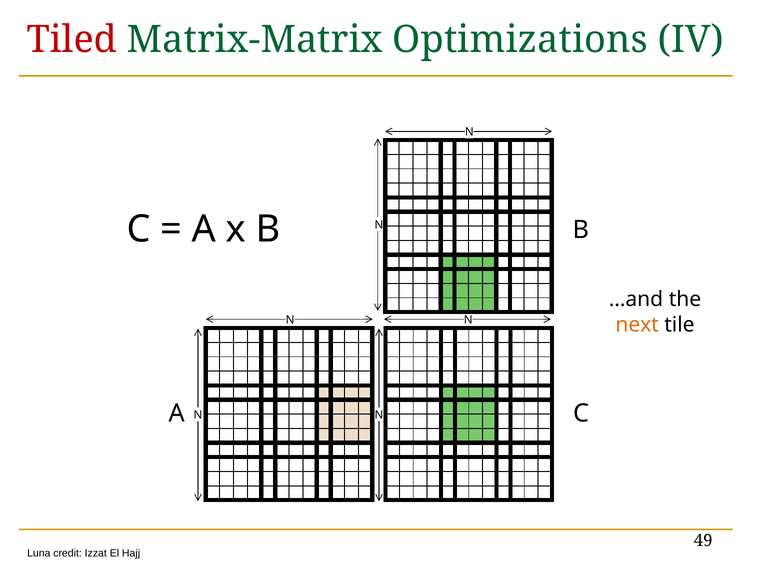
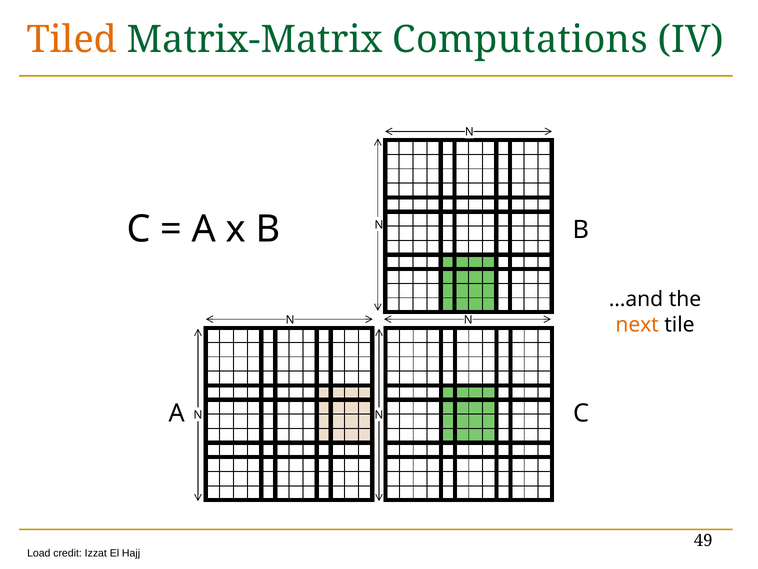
Tiled colour: red -> orange (72, 40)
Optimizations: Optimizations -> Computations (520, 40)
Luna: Luna -> Load (39, 553)
